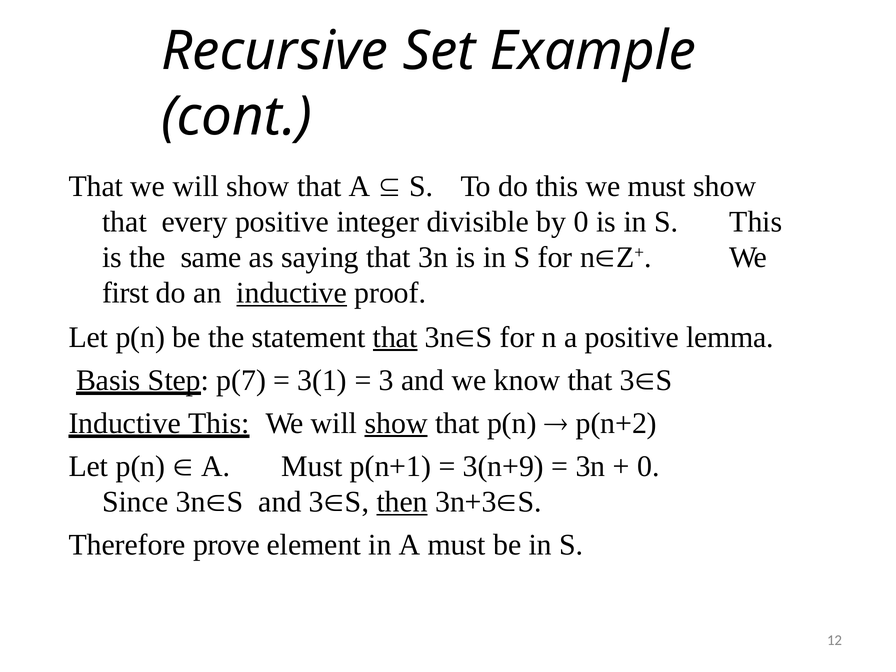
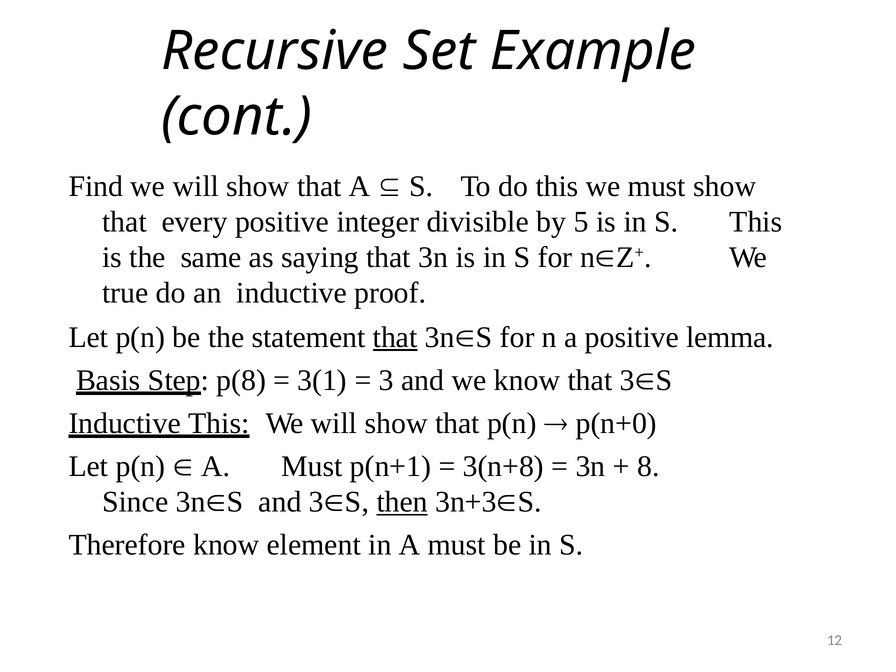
That: That -> Find (96, 186)
by 0: 0 -> 5 (581, 222)
first: first -> true (125, 293)
inductive underline: present -> none (292, 293)
p(7: p(7 -> p(8 (241, 380)
show underline: present -> none (396, 423)
p(n+2: p(n+2 -> p(n+0 (616, 423)
3(n+9: 3(n+9 -> 3(n+8 (503, 466)
0: 0 -> 8 (648, 466)
Therefore prove: prove -> know (226, 545)
